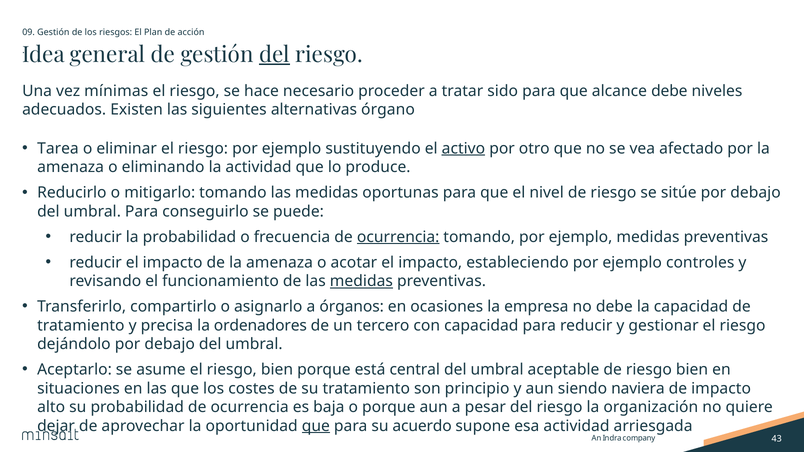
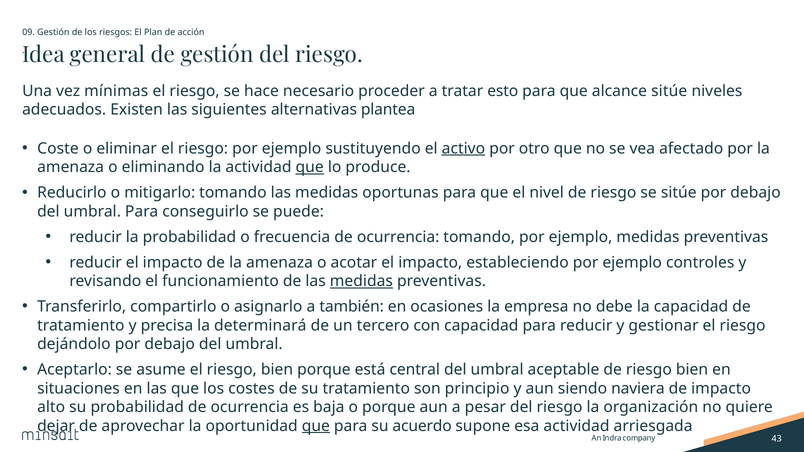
del underline: present -> none (274, 55)
sido: sido -> esto (503, 91)
alcance debe: debe -> sitúe (669, 91)
órgano: órgano -> plantea (388, 110)
Tarea: Tarea -> Coste (58, 149)
que underline: none -> present (310, 167)
ocurrencia underline: present -> none (398, 237)
órganos: órganos -> también (352, 307)
ordenadores: ordenadores -> determinará (260, 326)
